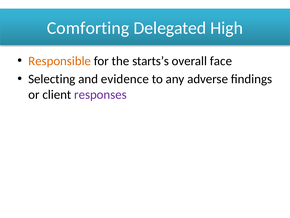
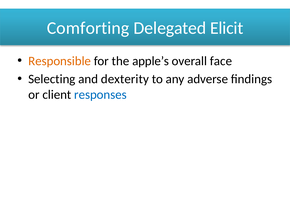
High: High -> Elicit (227, 28)
starts’s: starts’s -> apple’s (151, 61)
evidence: evidence -> dexterity (125, 79)
responses colour: purple -> blue (100, 94)
